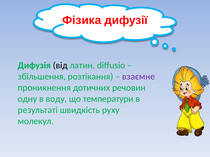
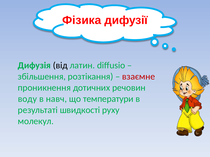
взаємне colour: purple -> red (139, 77)
одну: одну -> воду (27, 99)
воду: воду -> навч (56, 99)
швидкість: швидкість -> швидкості (80, 110)
